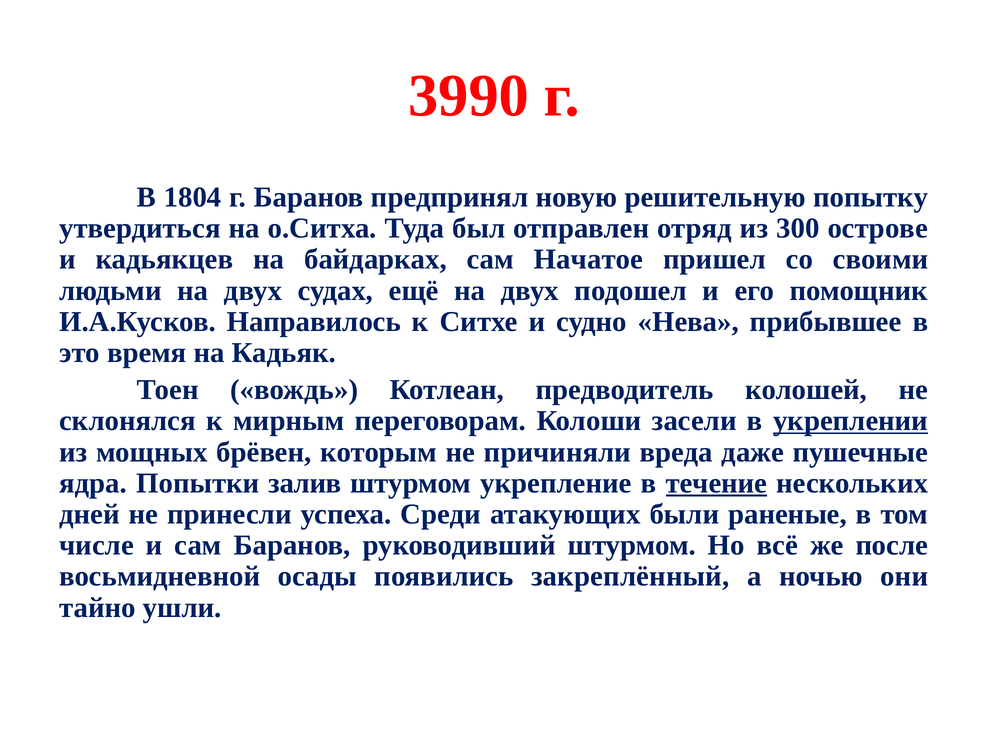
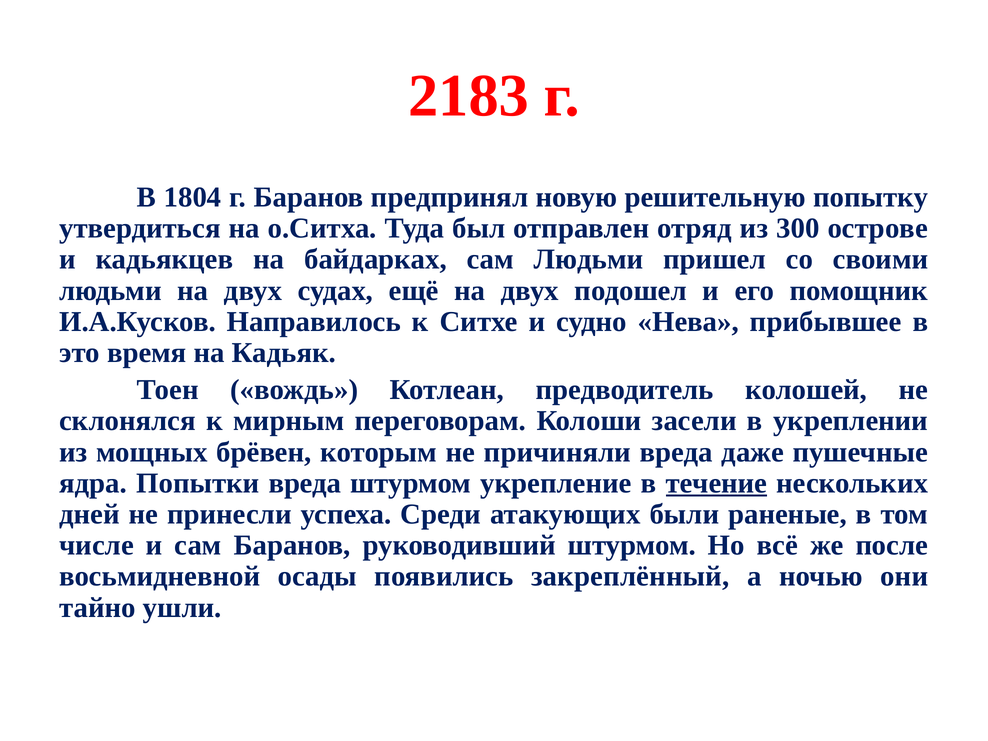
3990: 3990 -> 2183 (469, 96)
сам Начатое: Начатое -> Людьми (589, 259)
укреплении underline: present -> none (851, 421)
Попытки залив: залив -> вреда (305, 483)
